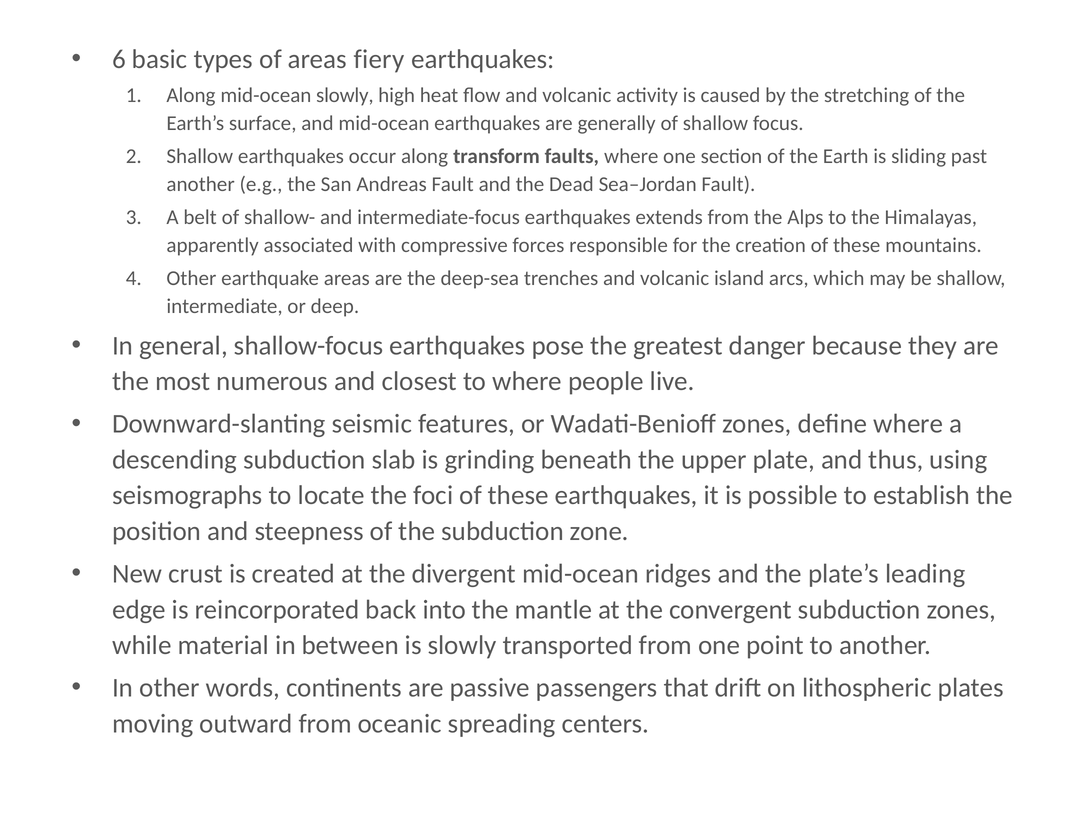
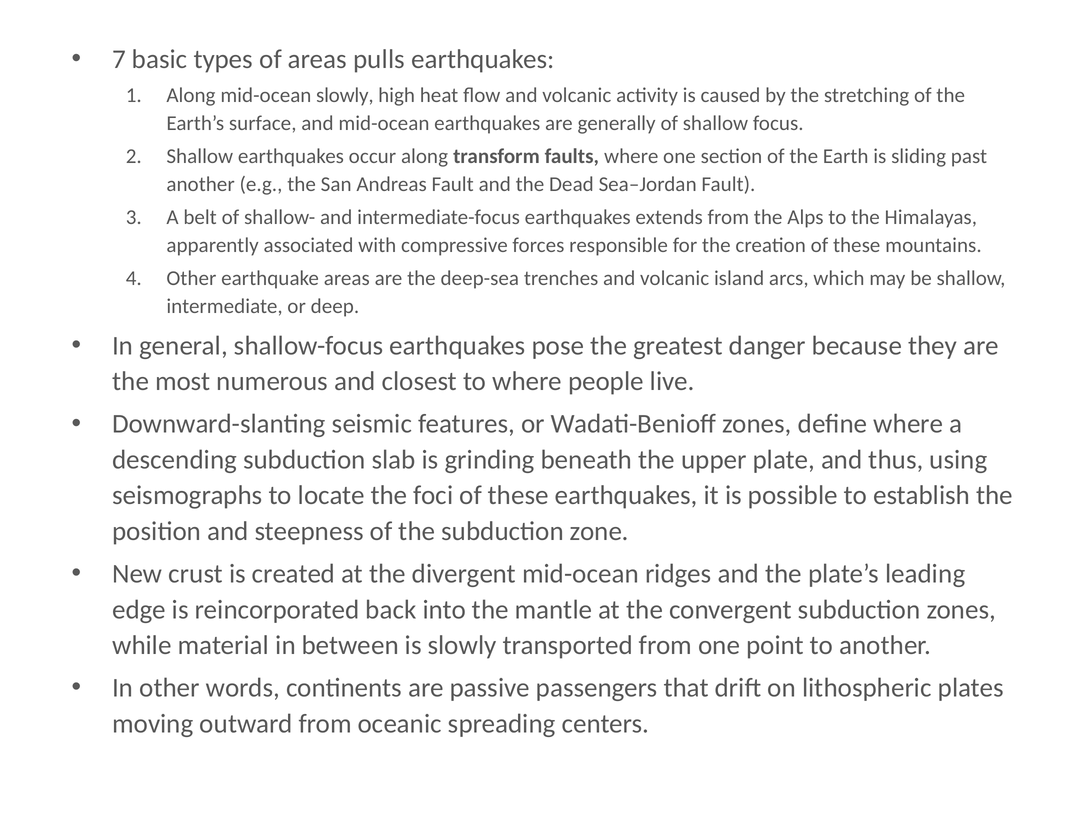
6: 6 -> 7 (119, 59)
fiery: fiery -> pulls (379, 59)
